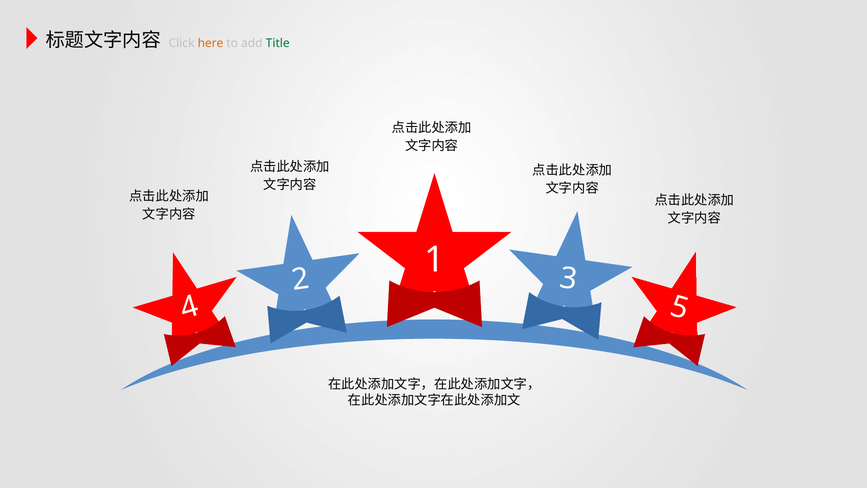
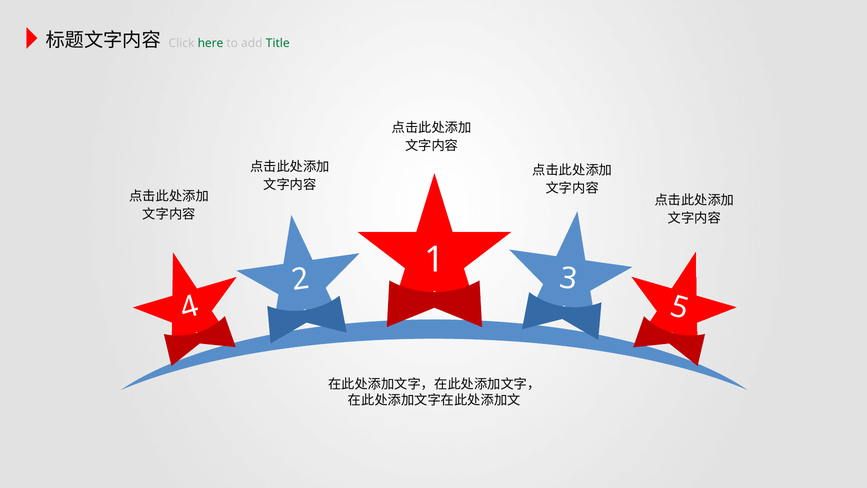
here colour: orange -> green (211, 43)
